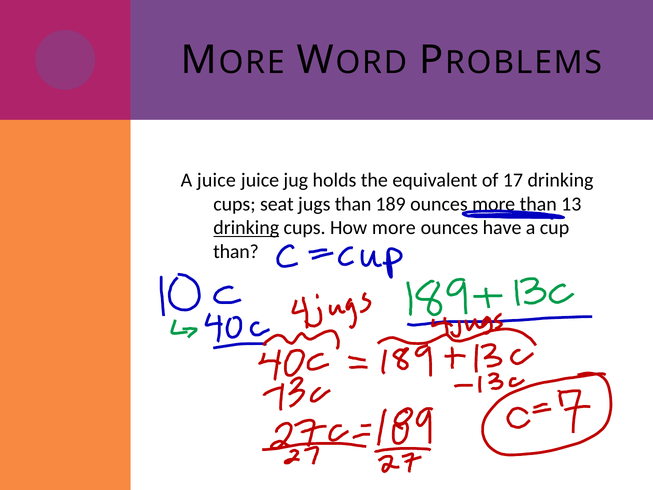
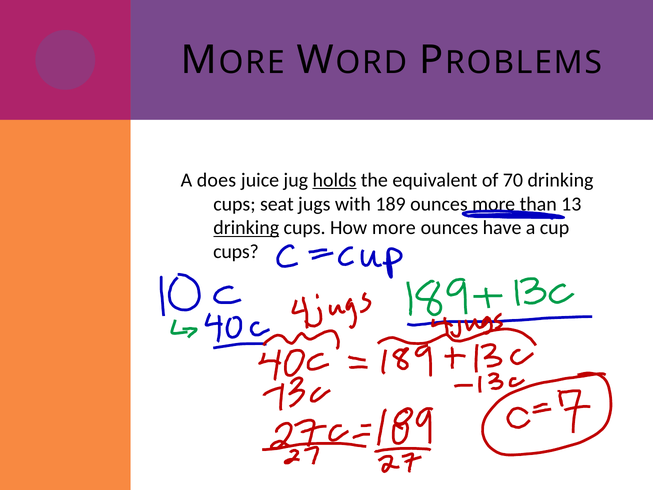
A juice: juice -> does (216, 180)
holds underline: none -> present (335, 180)
17: 17 -> 70 (513, 180)
jugs than: than -> with (353, 204)
than: than -> cups (236, 252)
